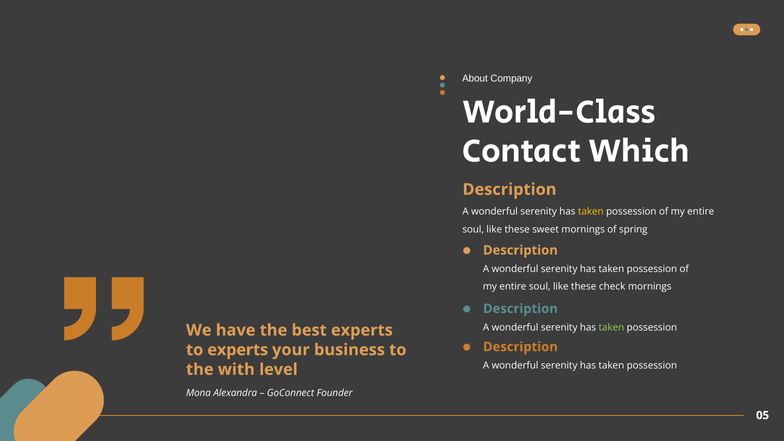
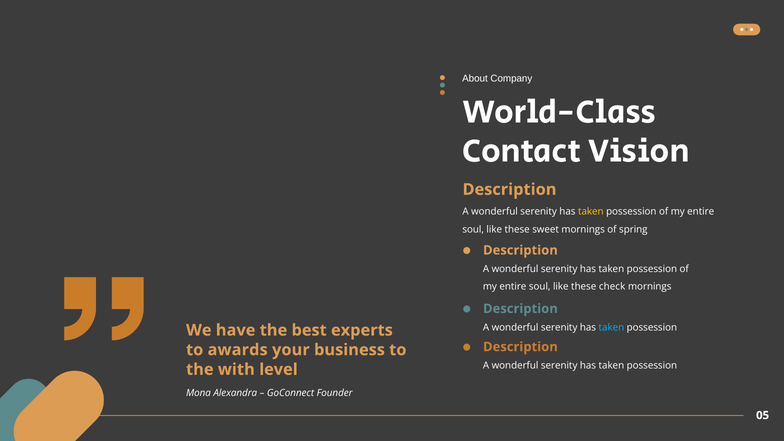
Which: Which -> Vision (639, 151)
taken colour: light green -> light blue (611, 327)
to experts: experts -> awards (238, 350)
